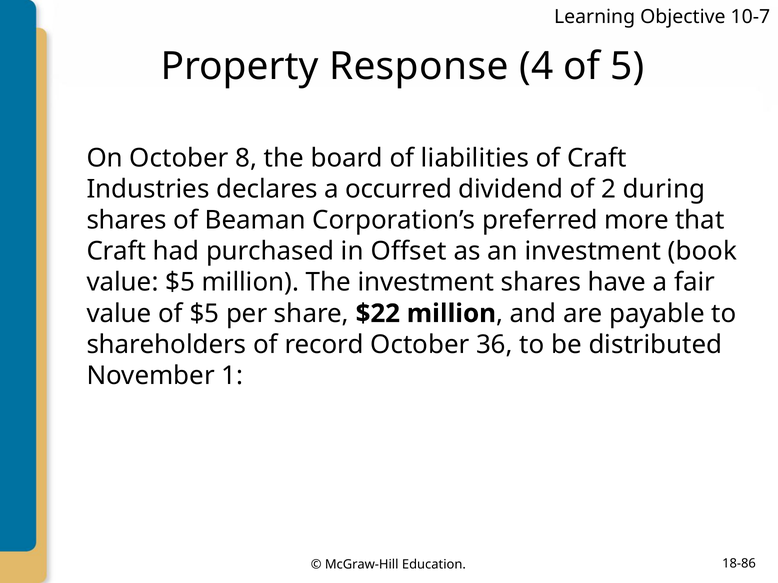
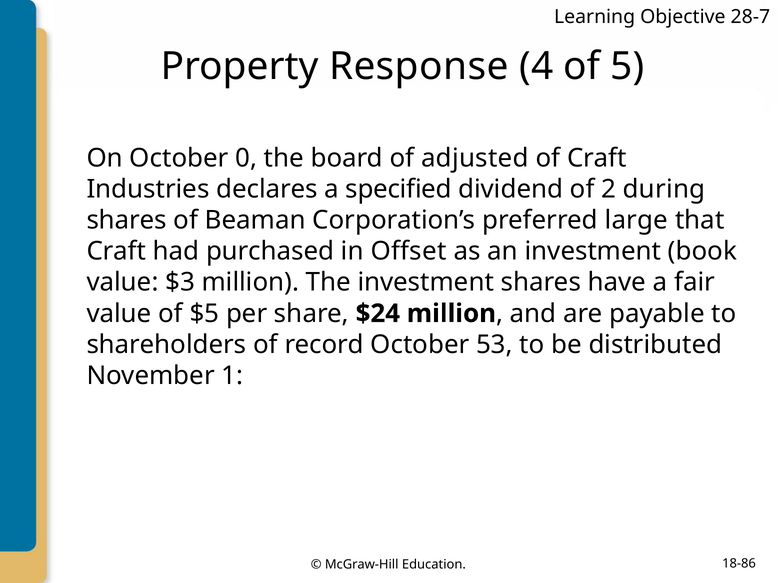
10-7: 10-7 -> 28-7 (750, 17)
8: 8 -> 0 (246, 158)
liabilities: liabilities -> adjusted (475, 158)
occurred: occurred -> specified (399, 189)
more: more -> large (636, 220)
value $5: $5 -> $3 (180, 283)
$22: $22 -> $24 (378, 314)
36: 36 -> 53 (494, 345)
